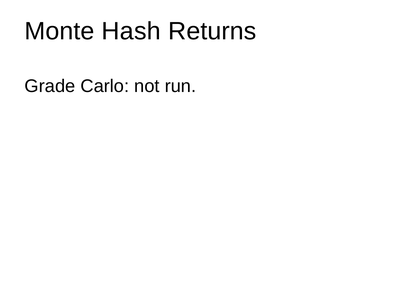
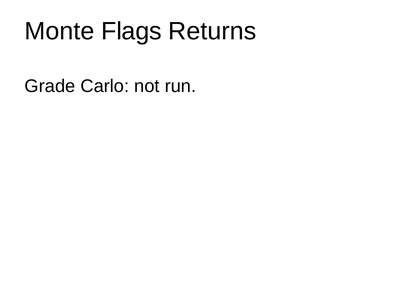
Hash: Hash -> Flags (131, 31)
